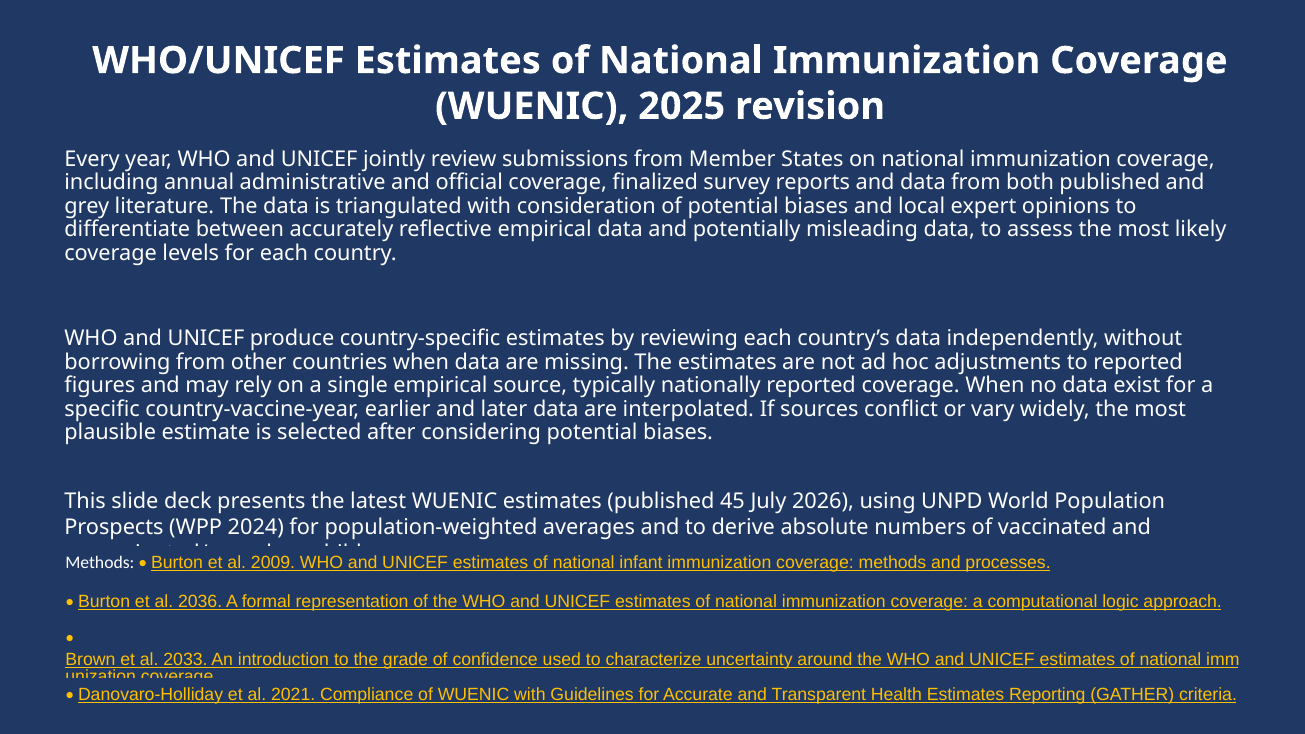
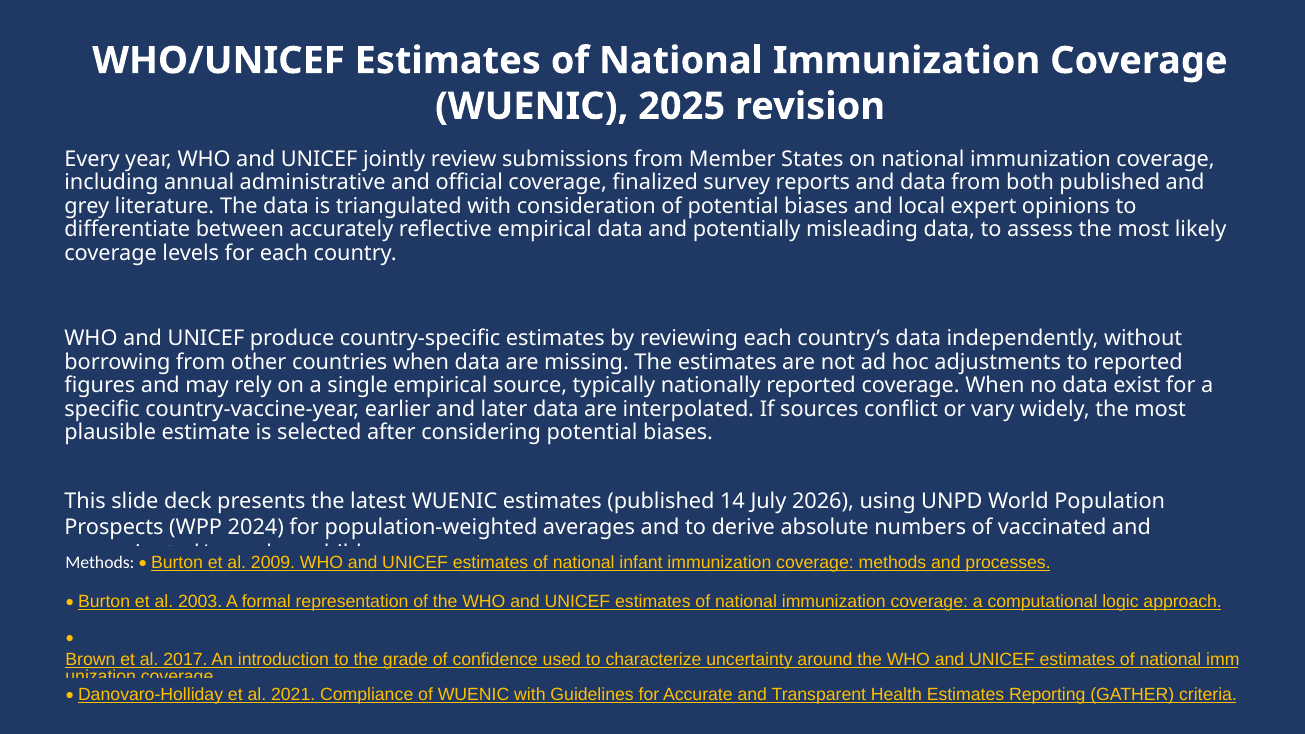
45: 45 -> 14 (733, 502)
2036: 2036 -> 2003 (200, 602)
2033: 2033 -> 2017 (185, 659)
